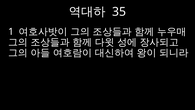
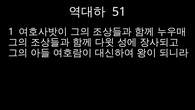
35: 35 -> 51 (119, 12)
